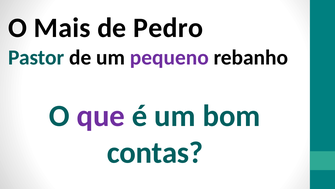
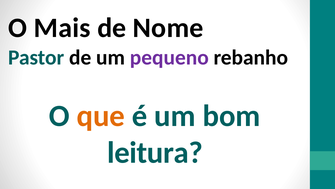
Pedro: Pedro -> Nome (168, 28)
que colour: purple -> orange (101, 116)
contas: contas -> leitura (155, 152)
